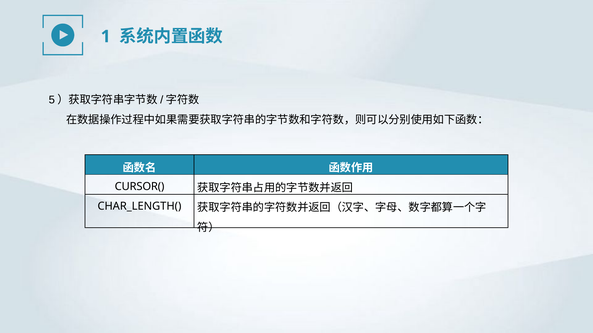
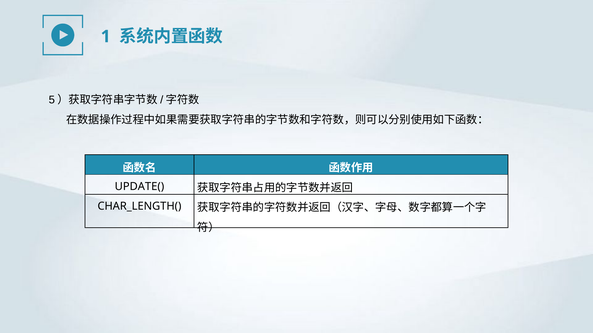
CURSOR(: CURSOR( -> UPDATE( (139, 187)
